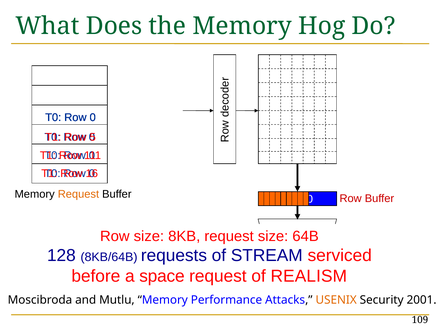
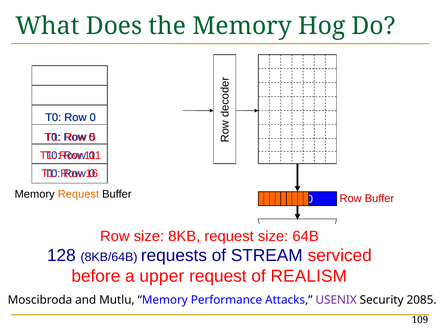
space: space -> upper (162, 276)
USENIX colour: orange -> purple (336, 300)
2001: 2001 -> 2085 (422, 300)
